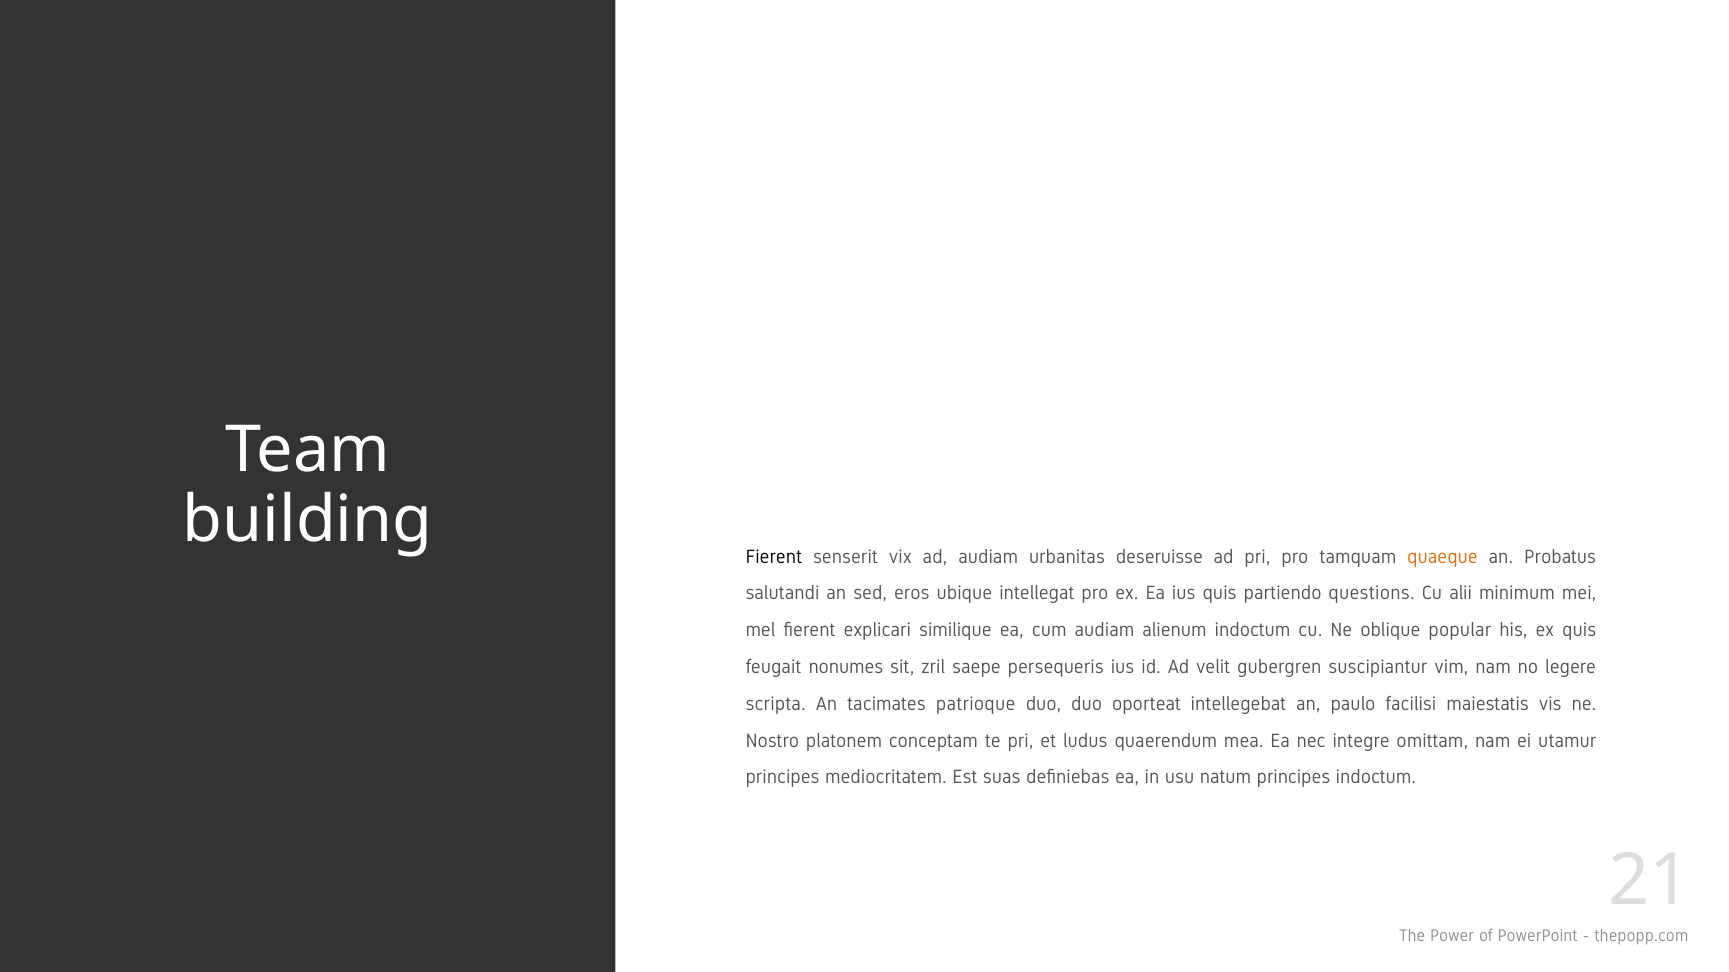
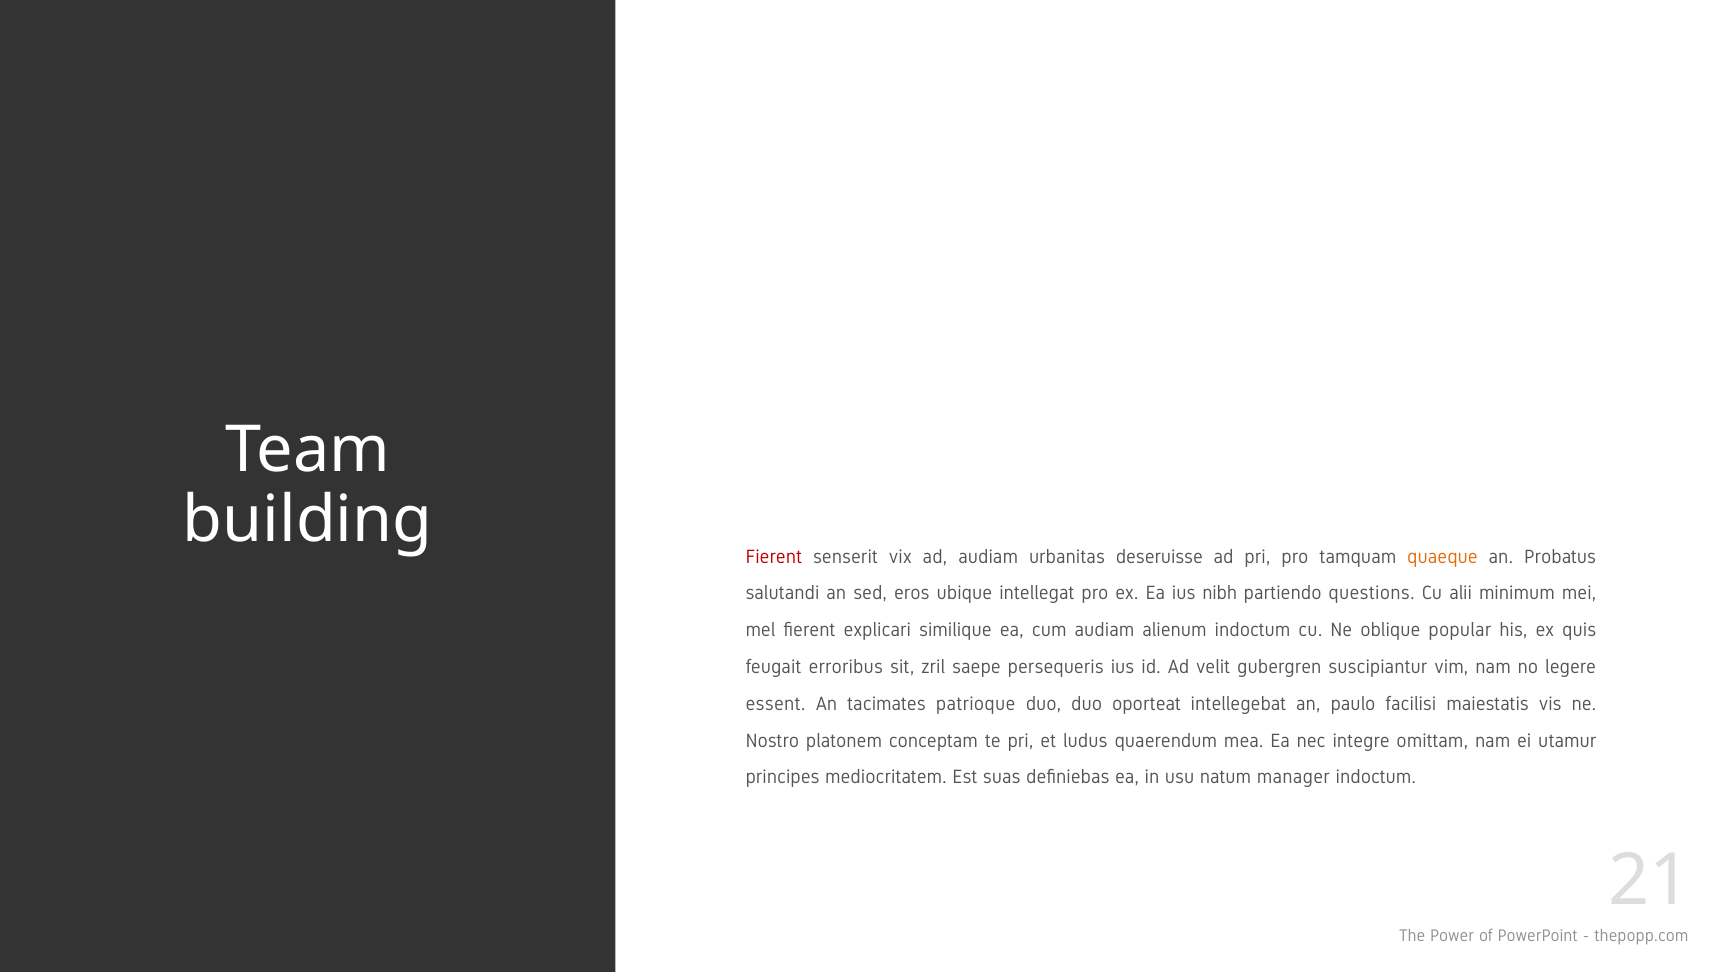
Fierent colour: black -> red (774, 557)
ius quis: quis -> nibh (1220, 594)
nonumes: nonumes -> erroribus (846, 667)
scripta: scripta -> essent (776, 704)
natum principes: principes -> manager (1293, 778)
